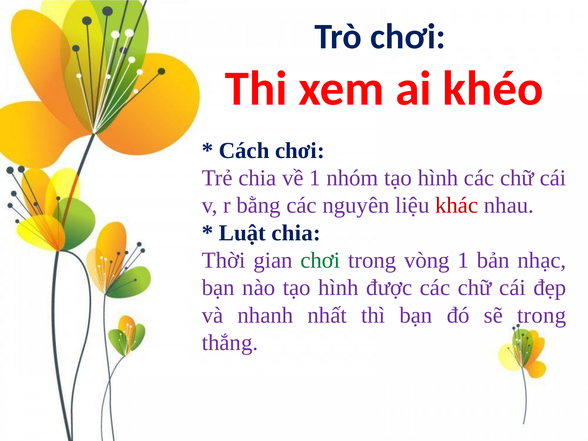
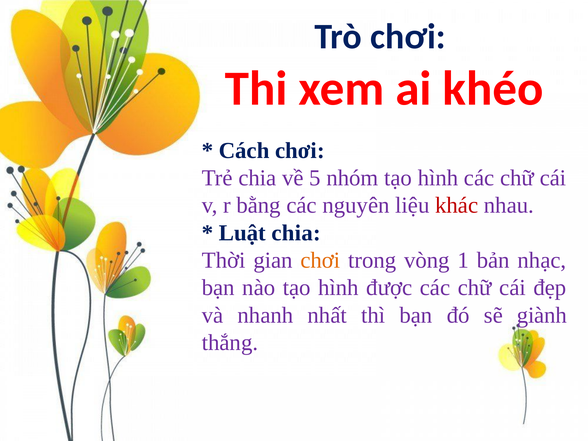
về 1: 1 -> 5 (315, 178)
chơi colour: green -> orange (320, 260)
sẽ trong: trong -> giành (542, 315)
